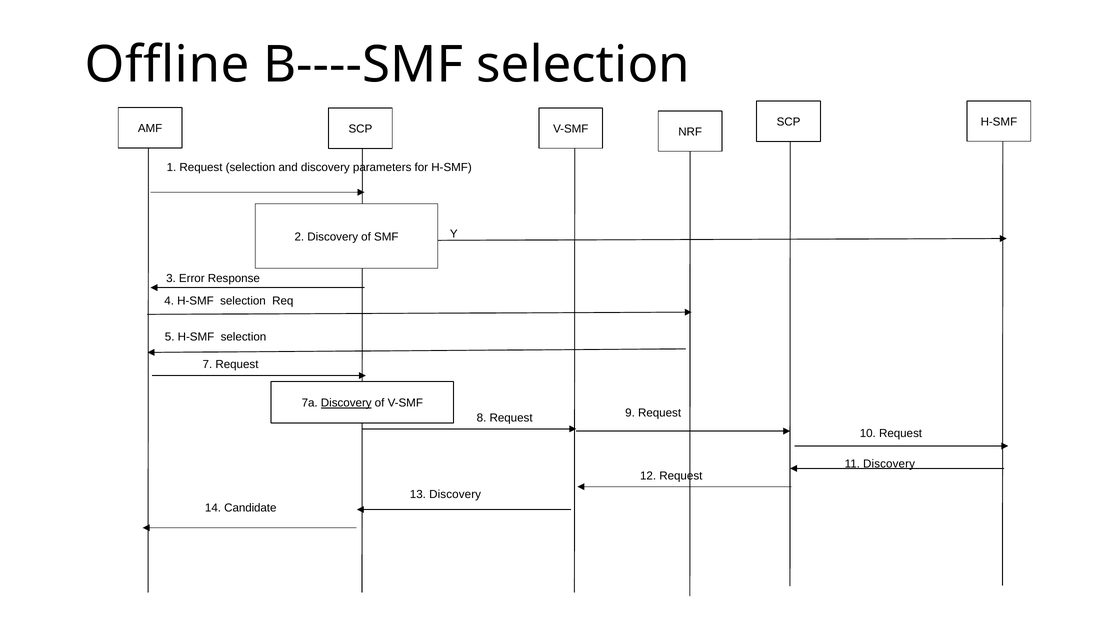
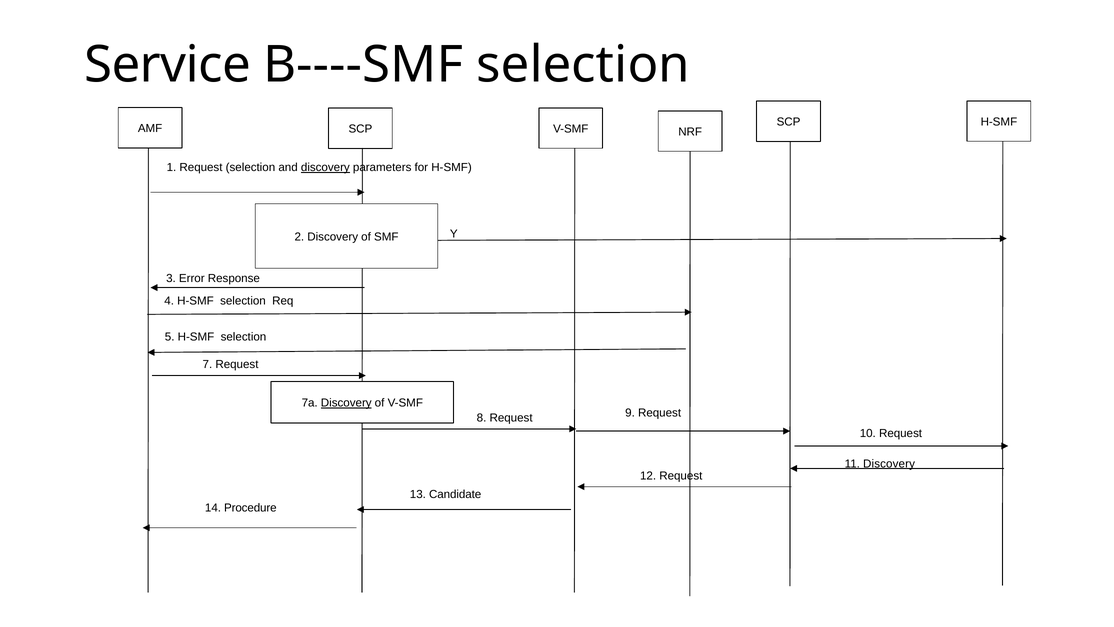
Offline: Offline -> Service (168, 65)
discovery underline: none -> present (325, 167)
13 Discovery: Discovery -> Candidate (455, 494)
Candidate: Candidate -> Procedure (250, 508)
